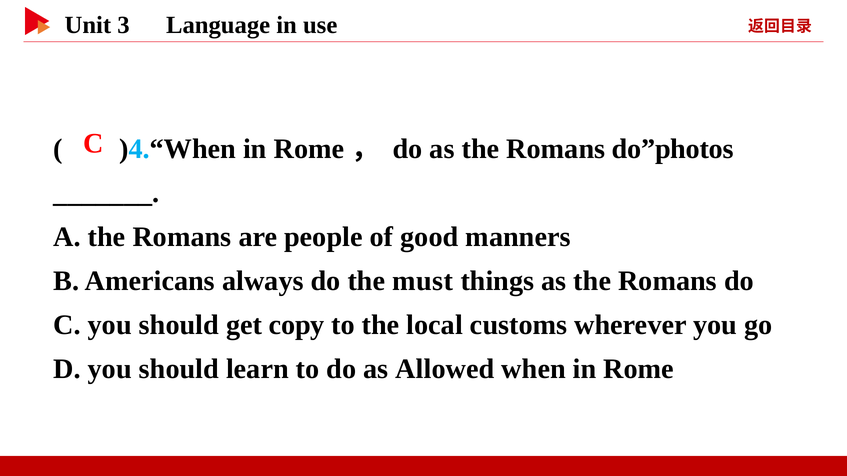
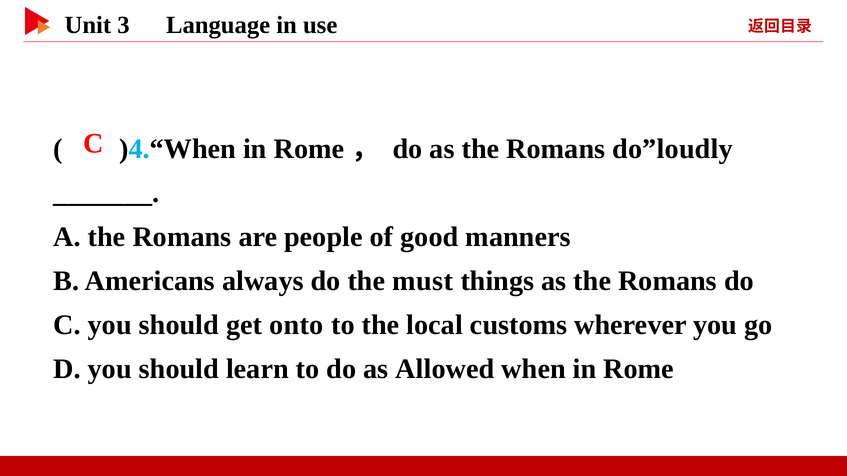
do”photos: do”photos -> do”loudly (673, 149)
copy: copy -> onto (297, 325)
